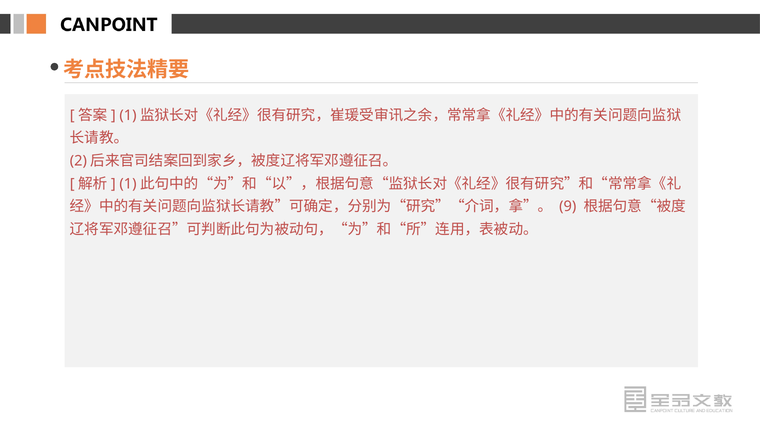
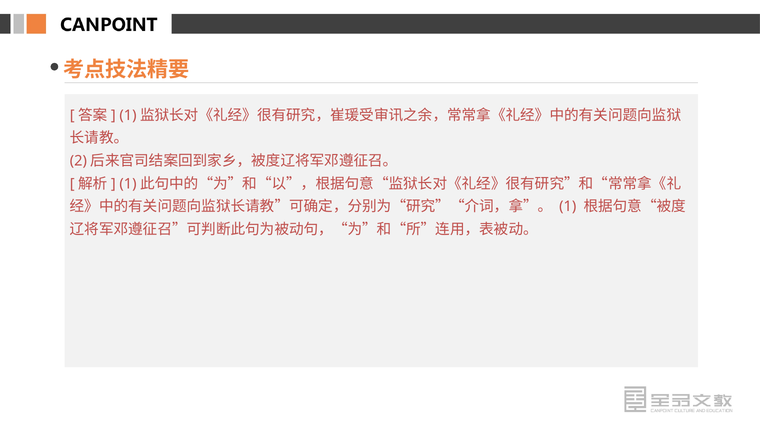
9: 9 -> 1 (568, 207)
